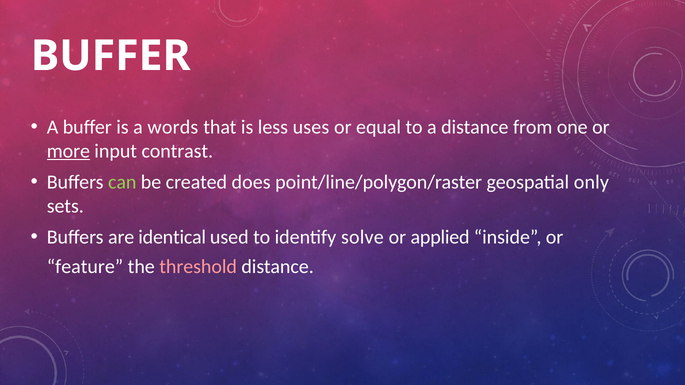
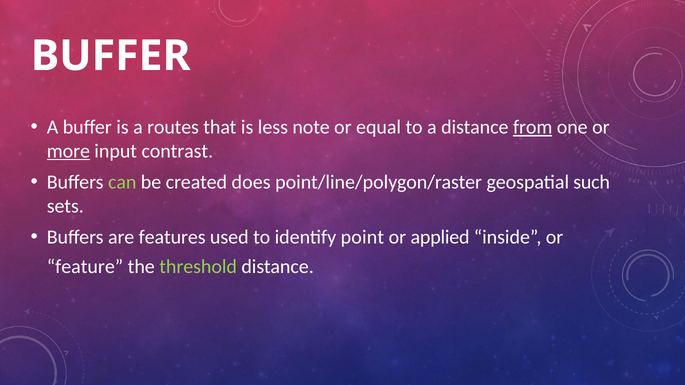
words: words -> routes (173, 127)
uses: uses -> note (311, 127)
from underline: none -> present (533, 127)
only: only -> such (592, 182)
identical: identical -> features (172, 237)
solve: solve -> point (362, 237)
threshold colour: pink -> light green (198, 267)
